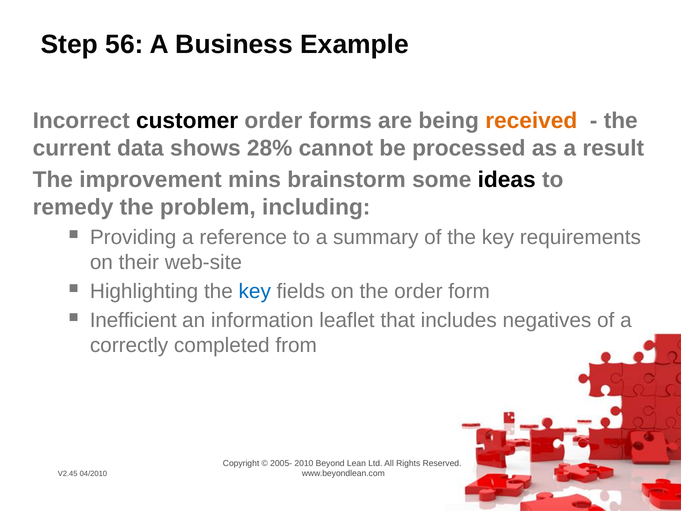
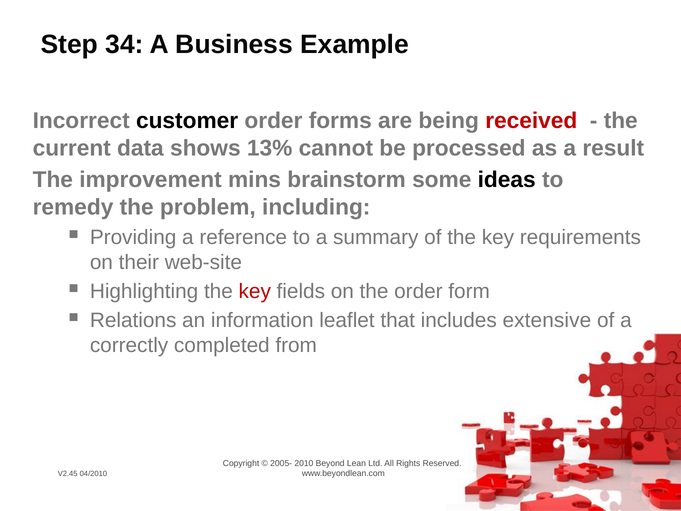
56: 56 -> 34 (124, 44)
received colour: orange -> red (531, 121)
28%: 28% -> 13% (270, 148)
key colour: blue -> red (255, 291)
Inefficient: Inefficient -> Relations (133, 320)
negatives: negatives -> extensive (547, 320)
